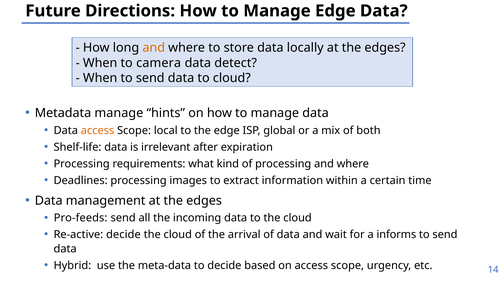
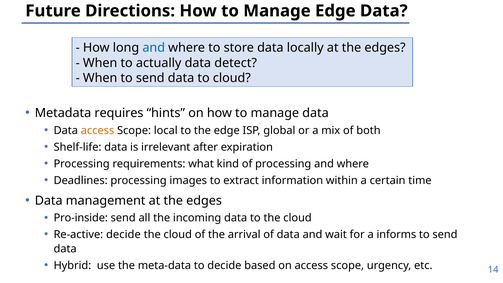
and colour: orange -> blue (154, 48)
camera: camera -> actually (159, 63)
Metadata manage: manage -> requires (119, 113)
Pro-feeds: Pro-feeds -> Pro-inside (81, 218)
